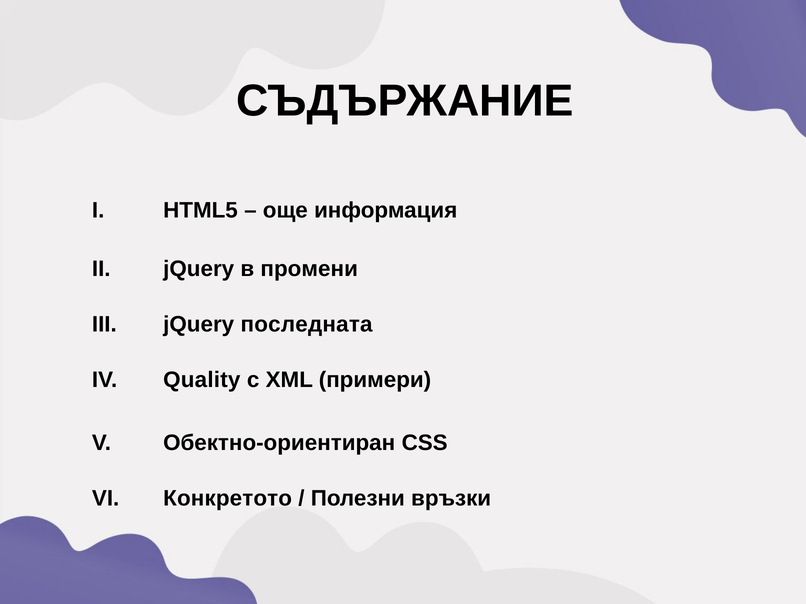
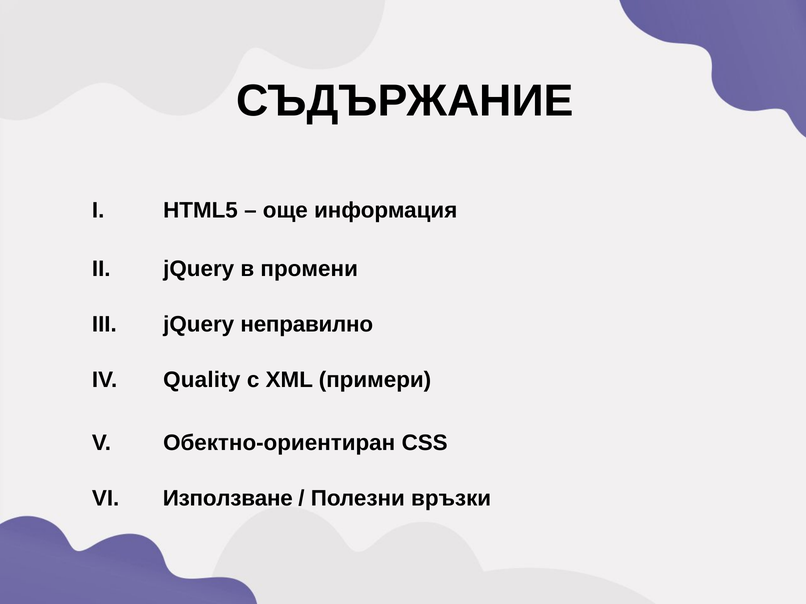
последната: последната -> неправилно (307, 325)
Конкретото: Конкретото -> Използване (228, 499)
